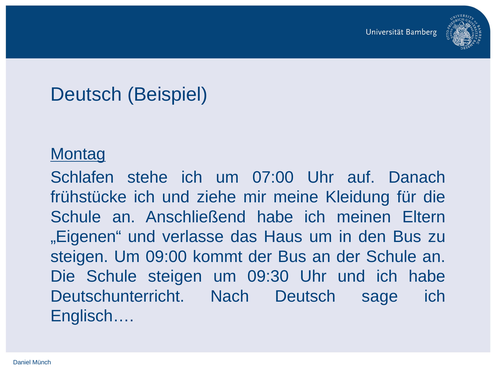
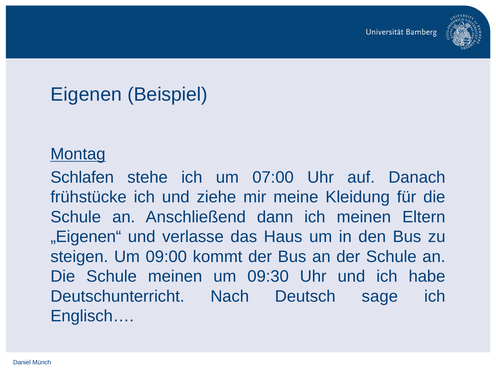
Deutsch: Deutsch -> Eigenen (86, 94)
Anschließend habe: habe -> dann (275, 217)
Schule steigen: steigen -> meinen (175, 276)
